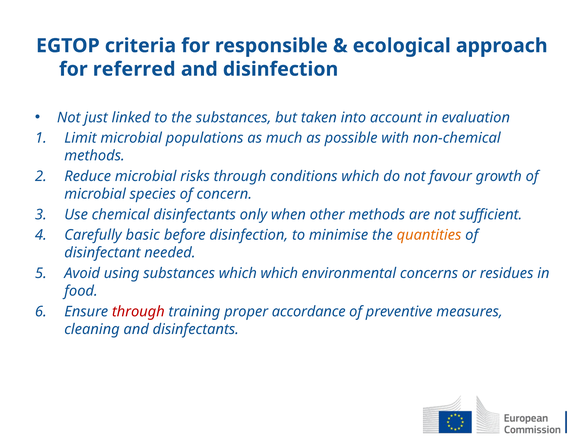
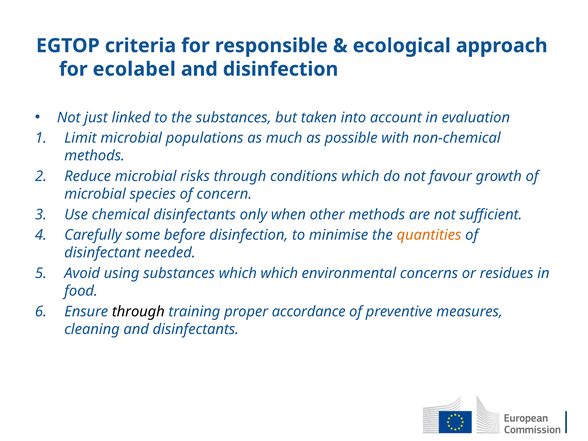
referred: referred -> ecolabel (134, 69)
basic: basic -> some (143, 235)
through colour: red -> black (138, 312)
